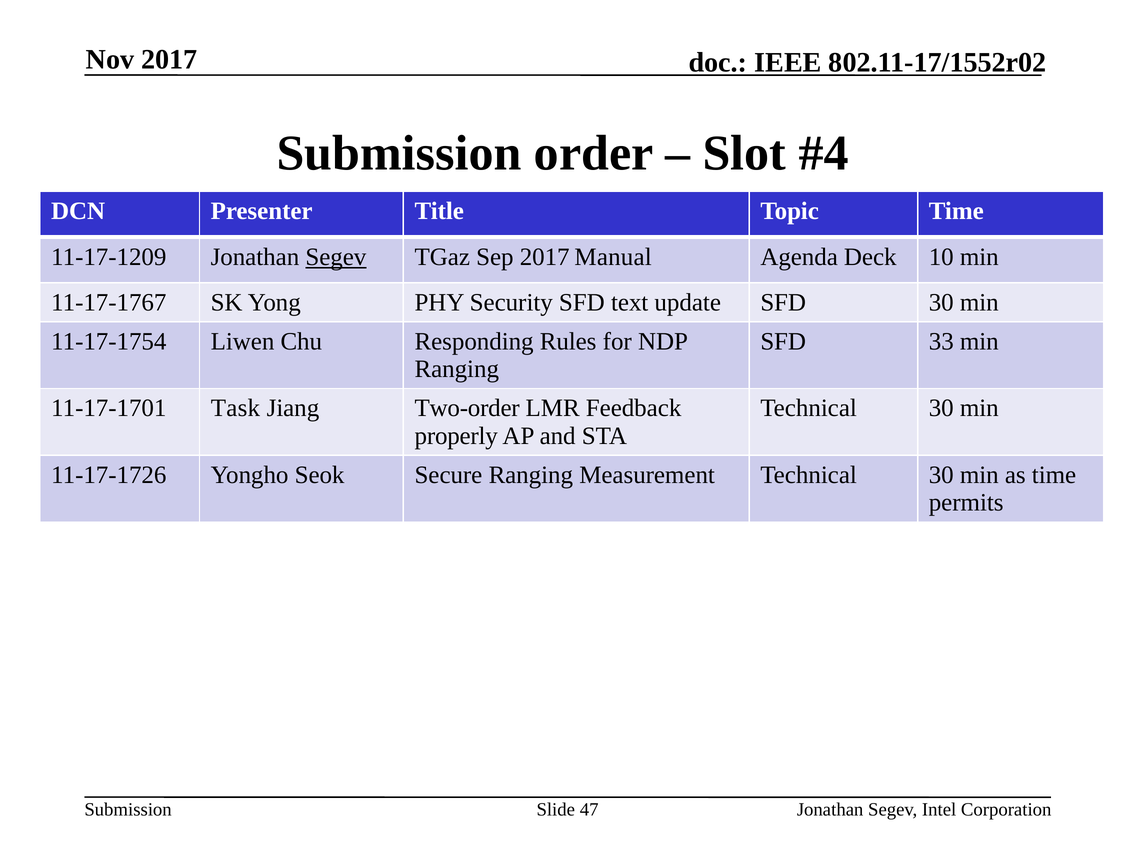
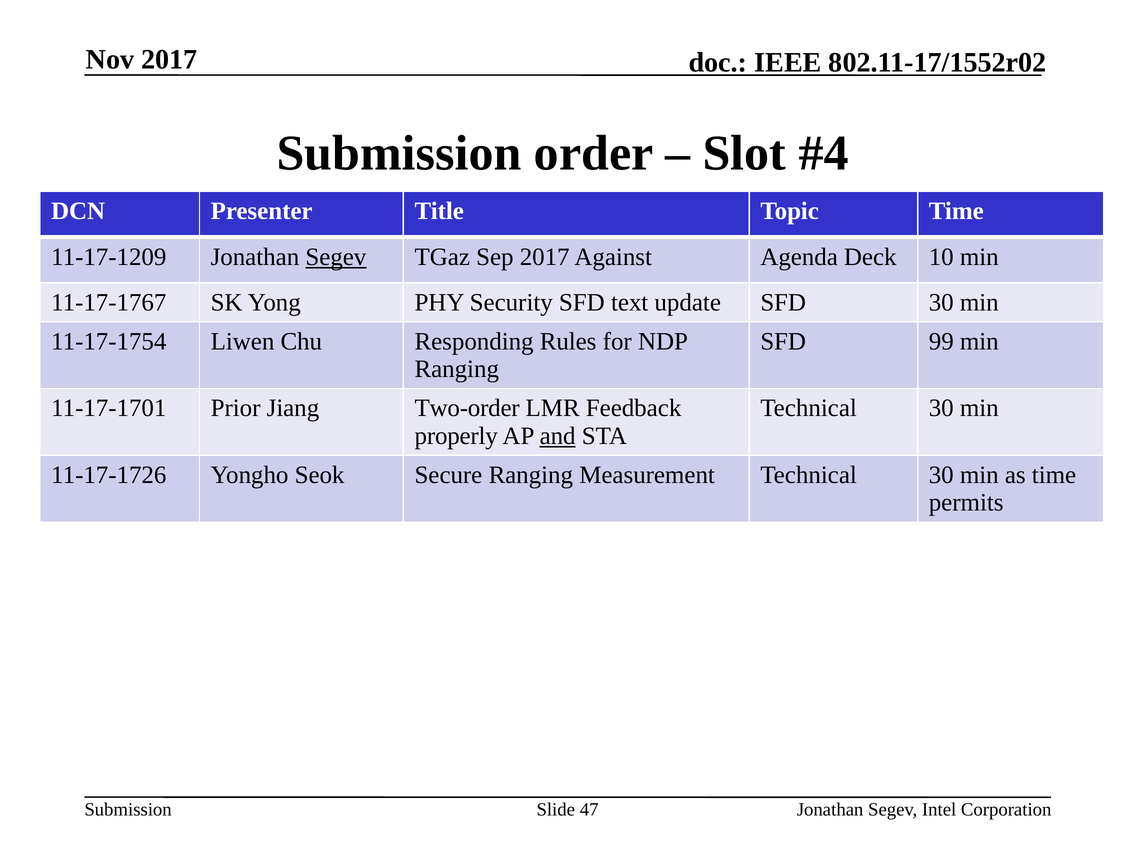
Manual: Manual -> Against (613, 257)
33: 33 -> 99 (941, 342)
Task: Task -> Prior (236, 408)
and underline: none -> present (558, 436)
